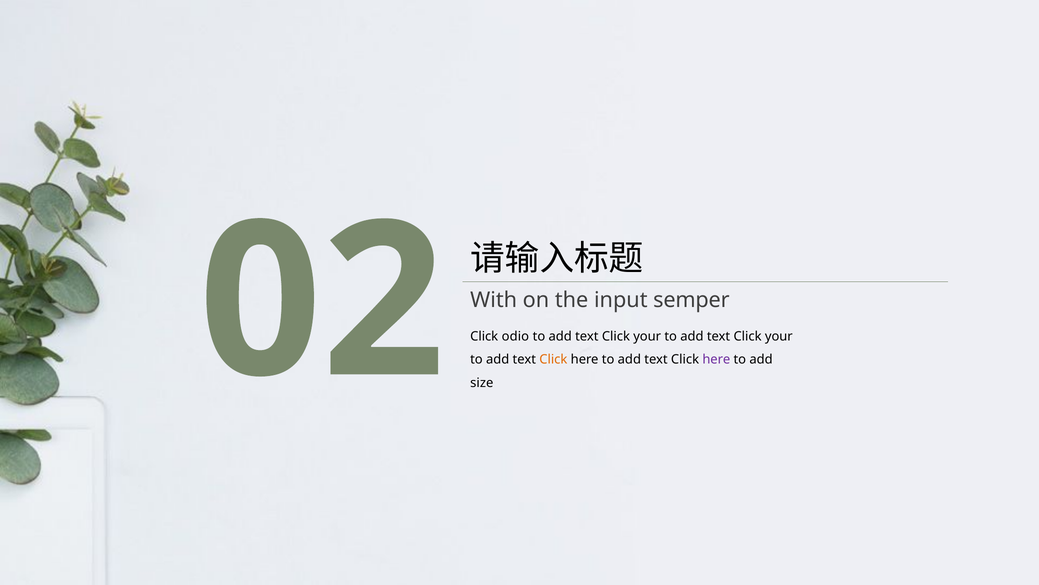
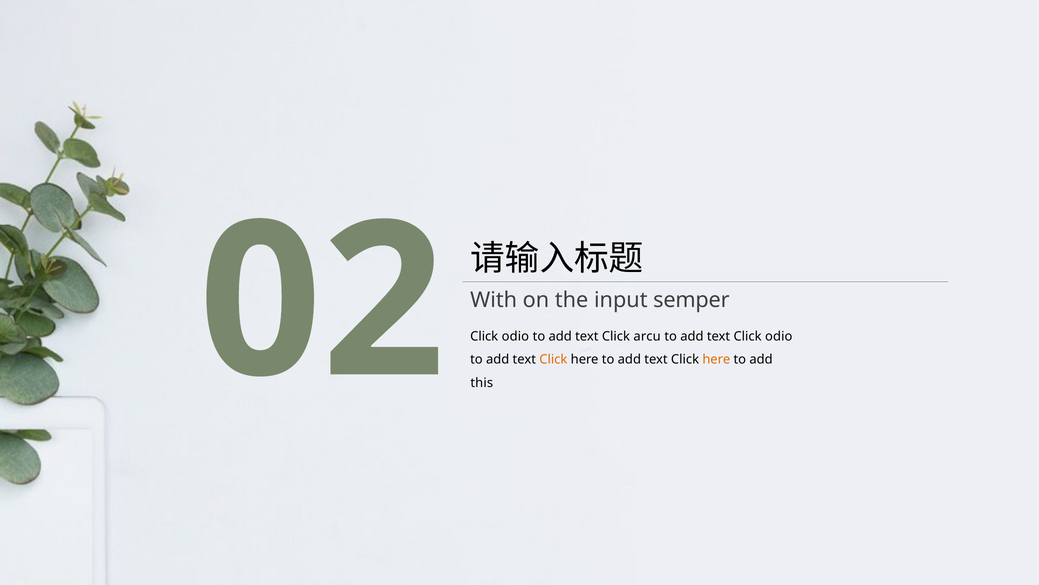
your: your -> arcu (647, 336)
your: your -> odio (779, 336)
here colour: purple -> orange (716, 359)
size: size -> this (482, 383)
